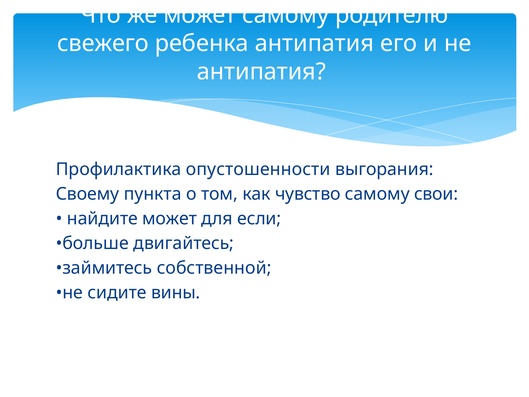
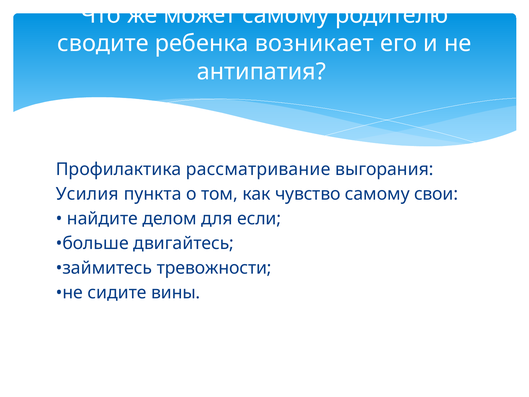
свежего: свежего -> сводите (103, 43)
ребенка антипатия: антипатия -> возникает (314, 43)
опустошенности: опустошенности -> рассматривание (258, 169)
Своему: Своему -> Усилия (87, 194)
найдите может: может -> делом (170, 219)
собственной: собственной -> тревожности (214, 268)
